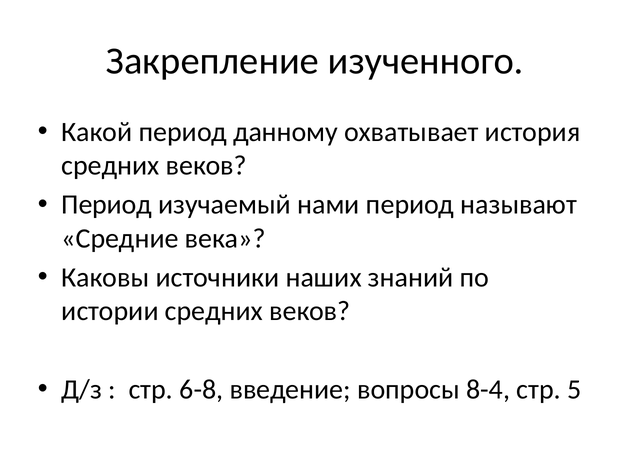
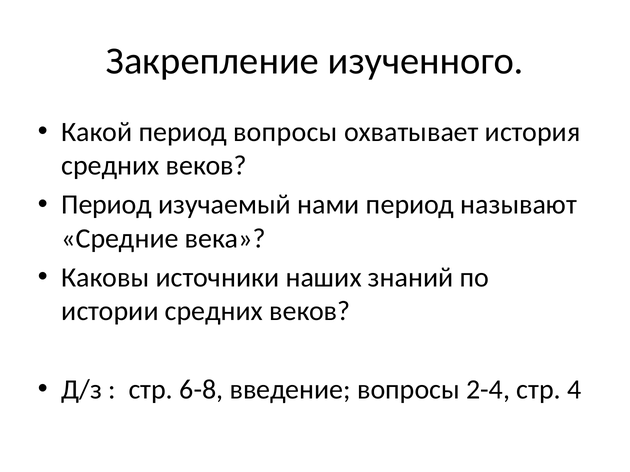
период данному: данному -> вопросы (285, 132)
8-4: 8-4 -> 2-4 (488, 390)
5: 5 -> 4 (574, 390)
